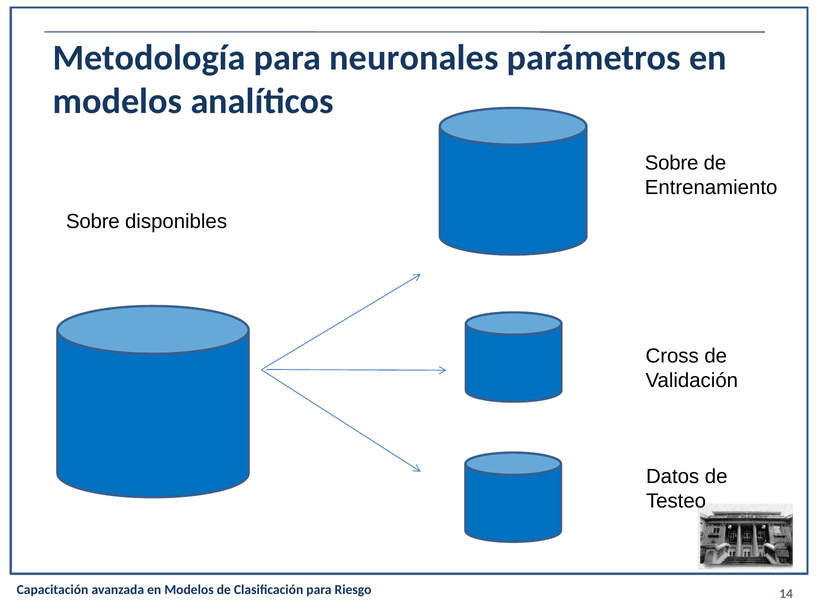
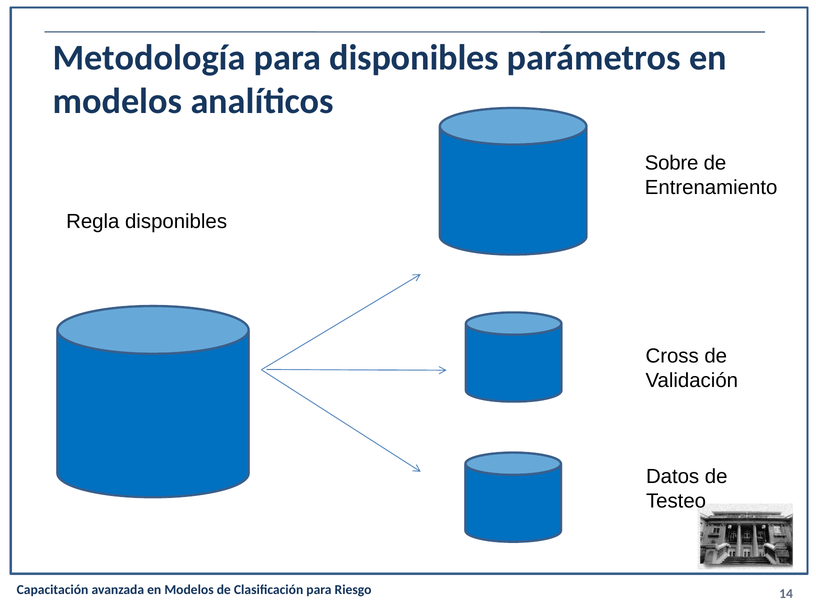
para neuronales: neuronales -> disponibles (414, 58)
Sobre: Sobre -> Regla (93, 222)
